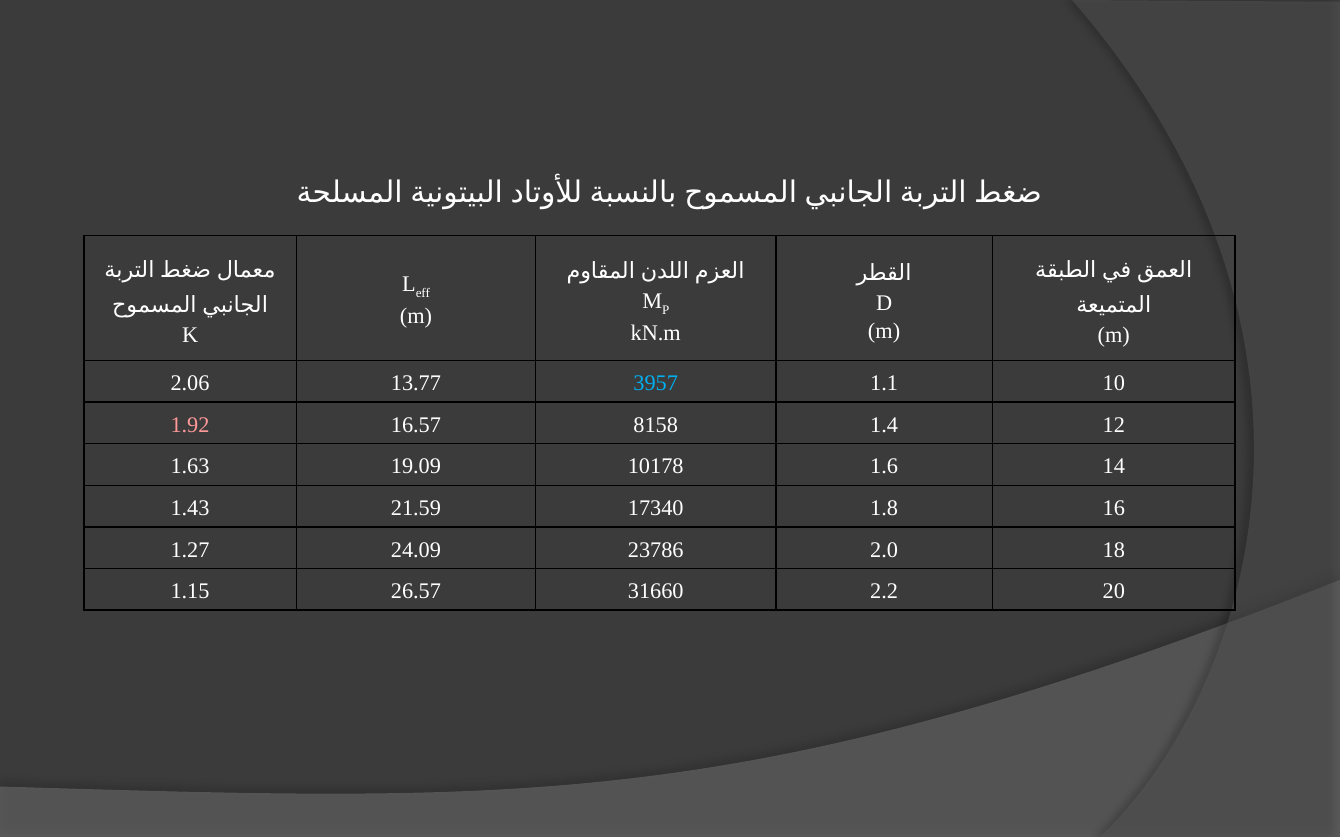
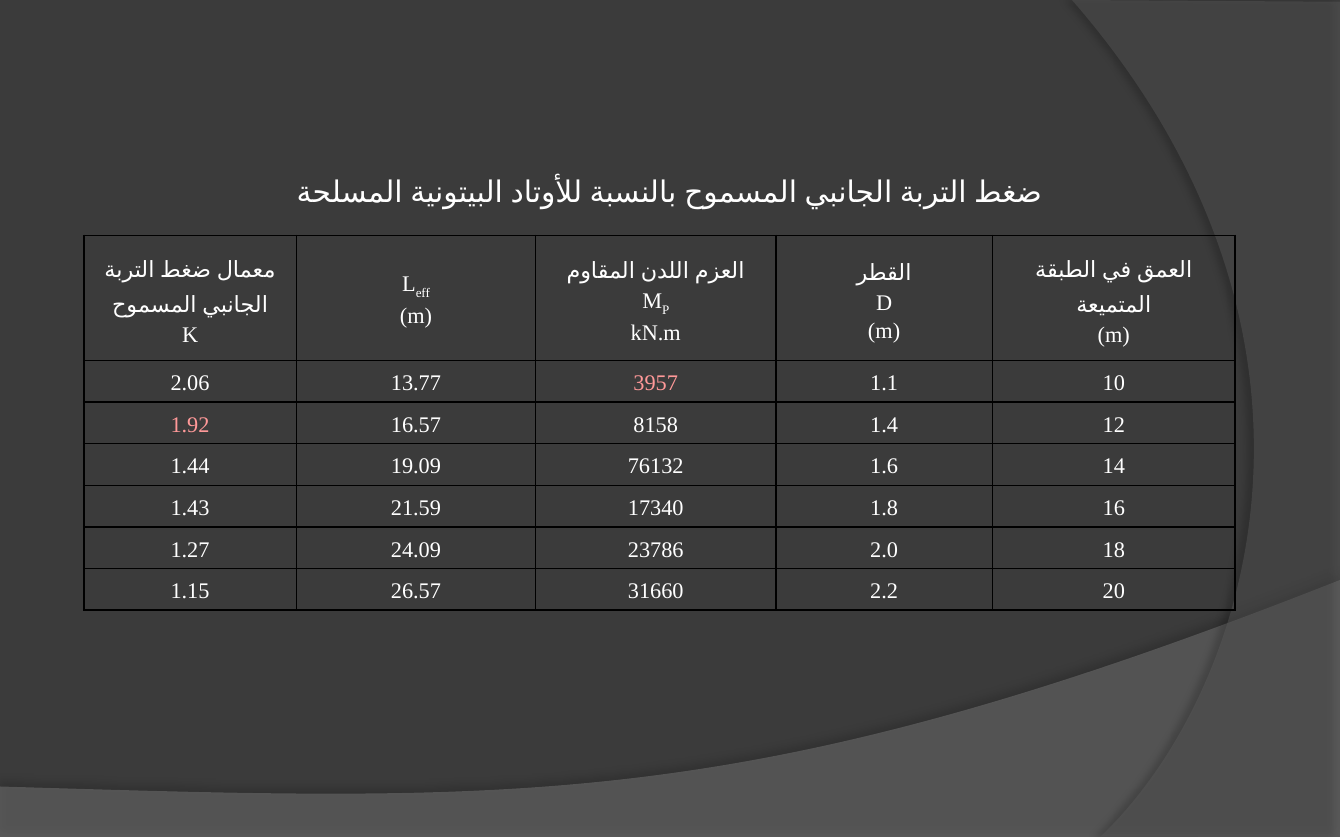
3957 colour: light blue -> pink (656, 383)
1.63: 1.63 -> 1.44 (190, 467)
10178: 10178 -> 76132 (656, 467)
